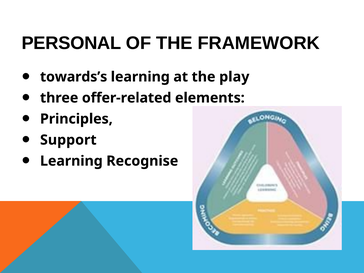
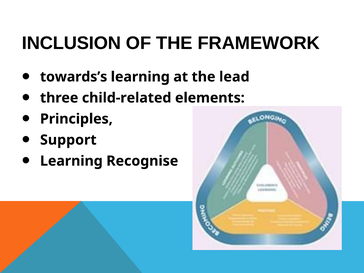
PERSONAL: PERSONAL -> INCLUSION (71, 43)
play: play -> lead (234, 77)
offer-related: offer-related -> child-related (127, 98)
